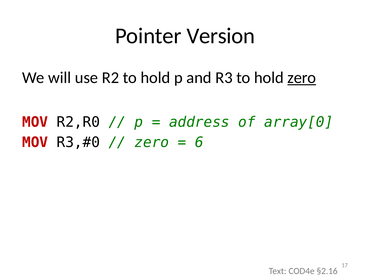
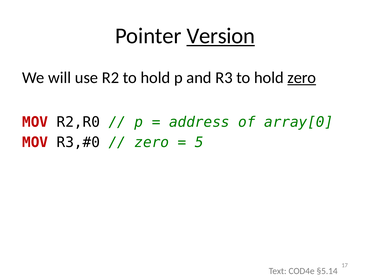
Version underline: none -> present (221, 36)
6: 6 -> 5 (199, 142)
§2.16: §2.16 -> §5.14 (327, 271)
